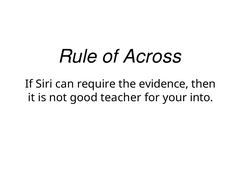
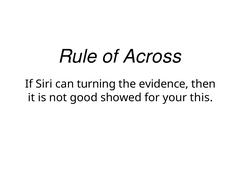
require: require -> turning (96, 84)
teacher: teacher -> showed (121, 98)
into: into -> this (201, 98)
